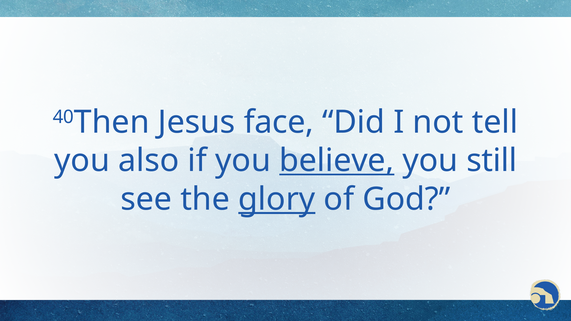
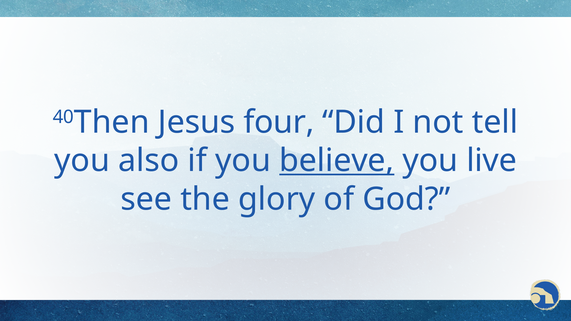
face: face -> four (279, 122)
still: still -> live (492, 161)
glory underline: present -> none (277, 199)
